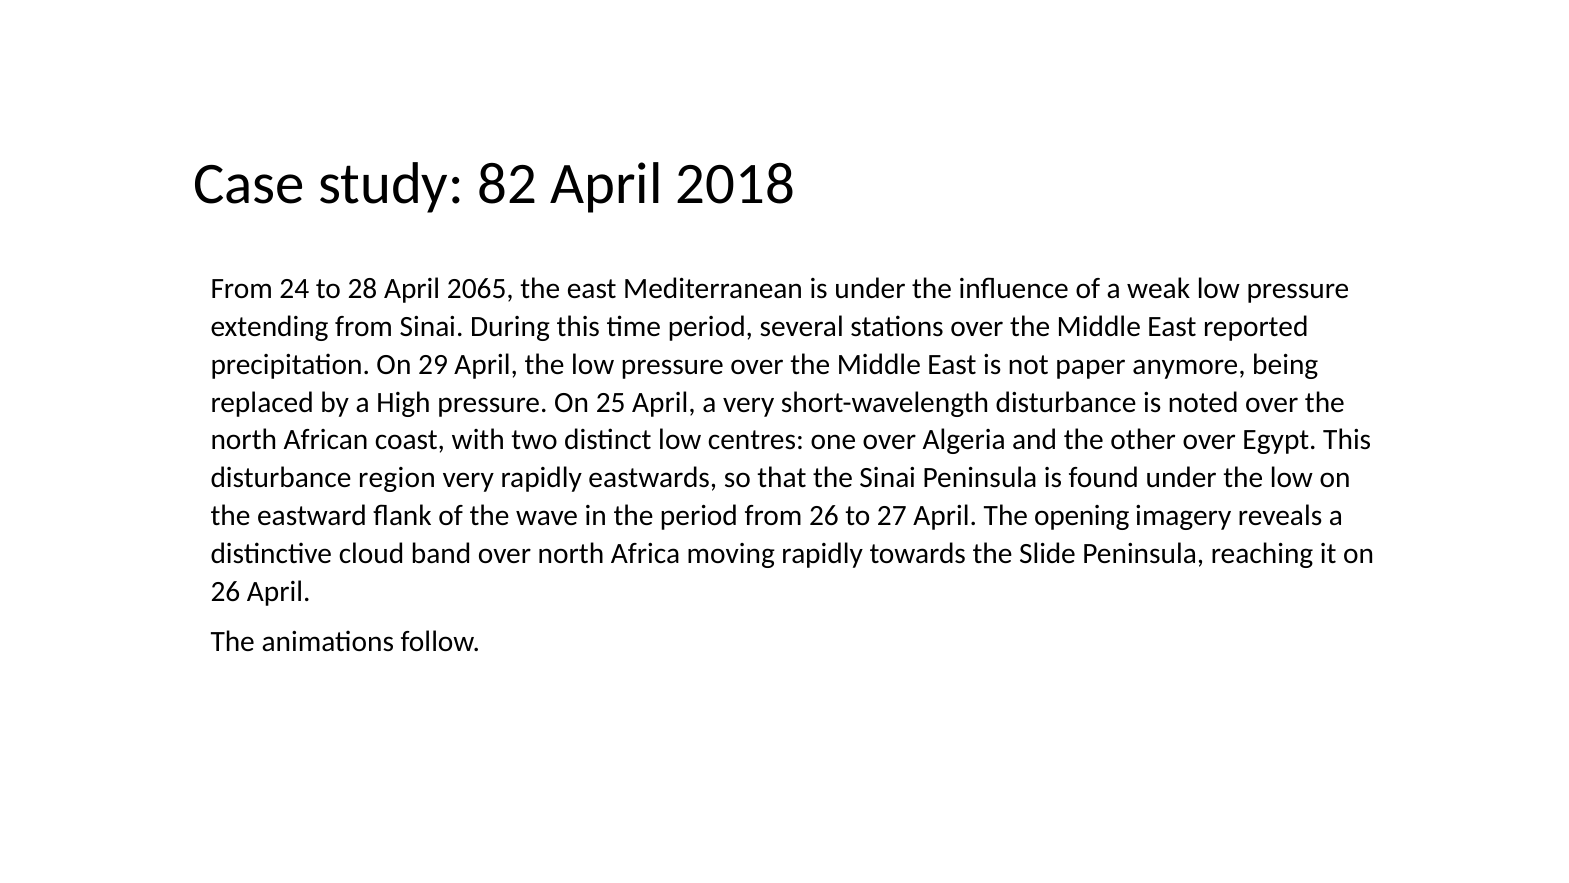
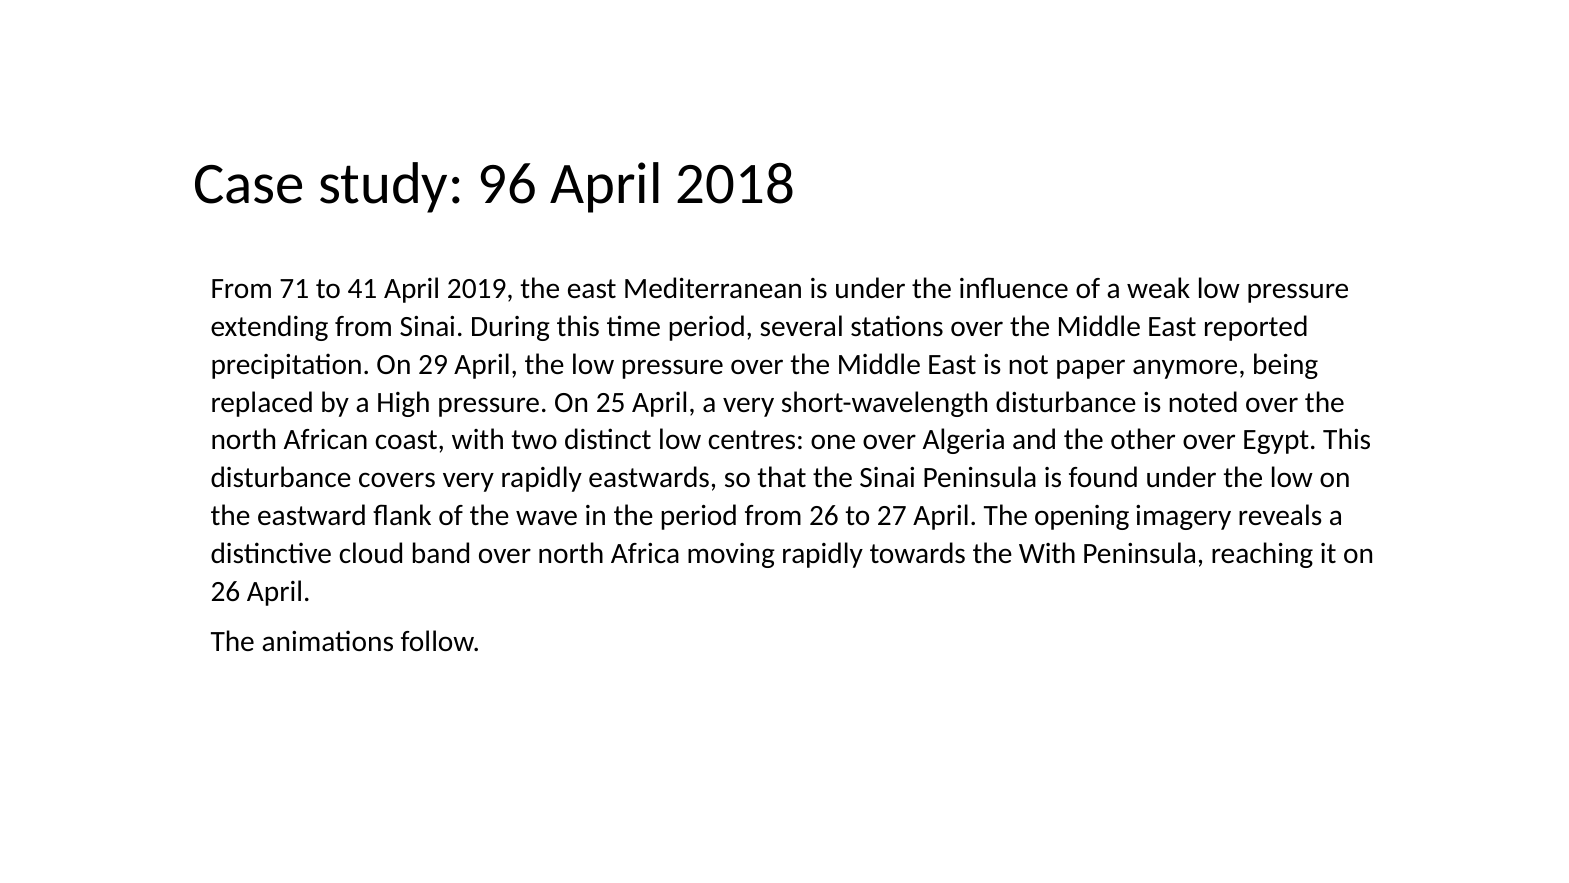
82: 82 -> 96 (507, 184)
24: 24 -> 71 (294, 289)
28: 28 -> 41 (362, 289)
2065: 2065 -> 2019 (480, 289)
region: region -> covers (397, 478)
the Slide: Slide -> With (1048, 553)
